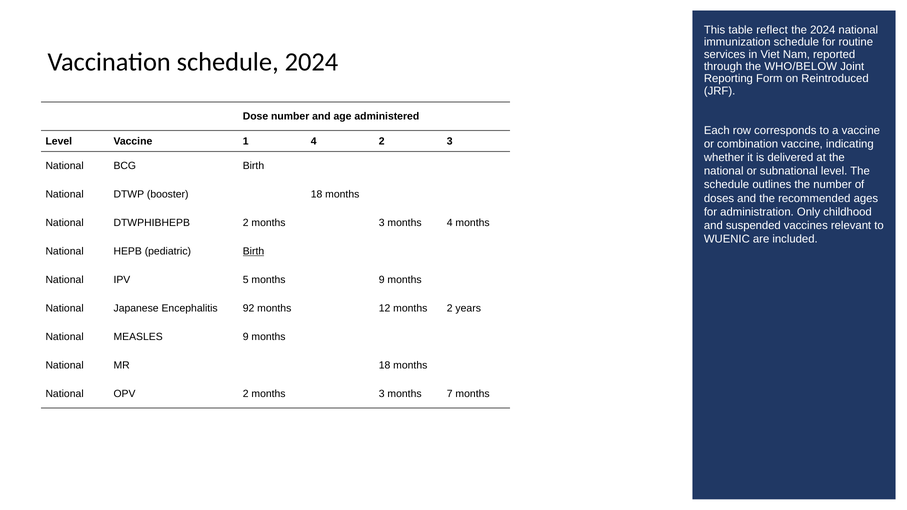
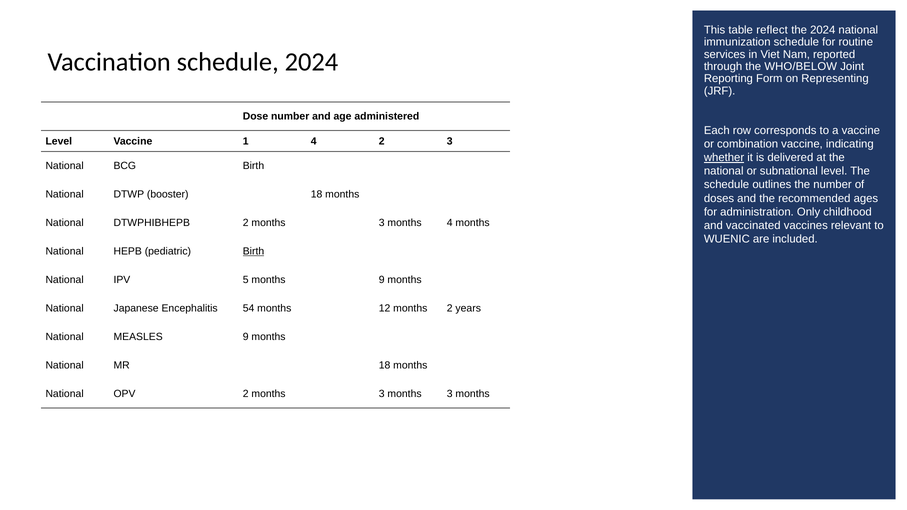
Reintroduced: Reintroduced -> Representing (835, 79)
whether underline: none -> present (724, 158)
suspended: suspended -> vaccinated (753, 226)
92: 92 -> 54 (249, 308)
3 months 7: 7 -> 3 (450, 394)
